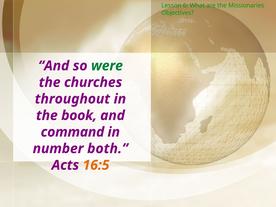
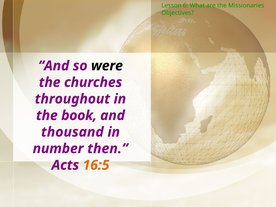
were colour: green -> black (107, 66)
command: command -> thousand (72, 132)
both: both -> then (108, 149)
